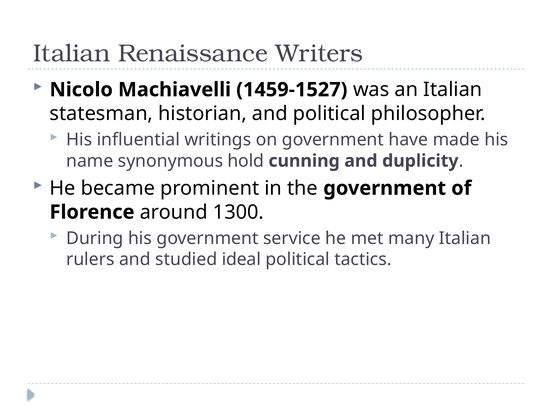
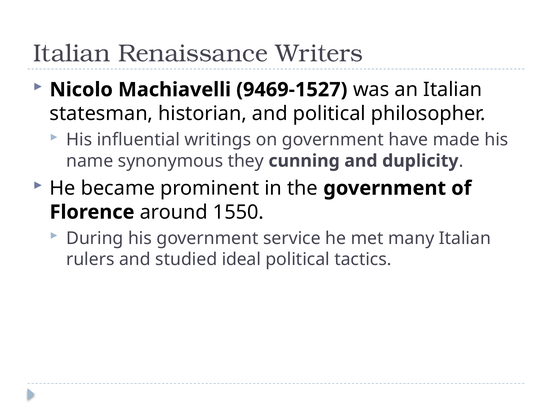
1459-1527: 1459-1527 -> 9469-1527 (292, 90)
hold: hold -> they (246, 161)
1300: 1300 -> 1550 (238, 212)
